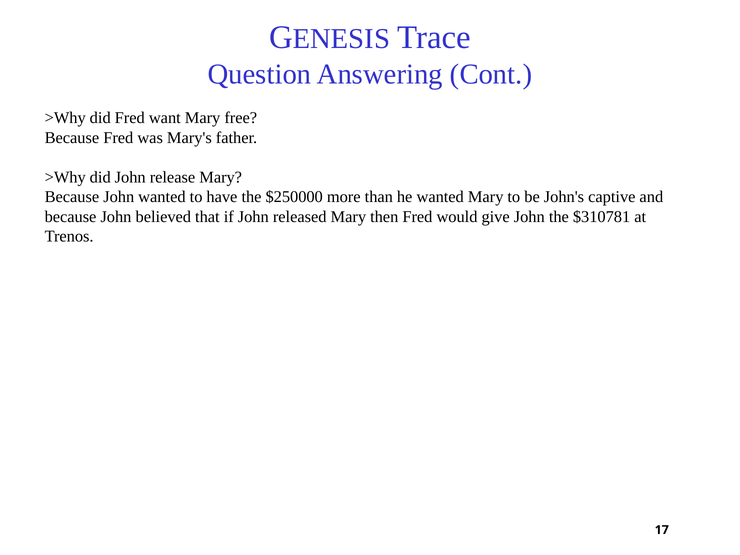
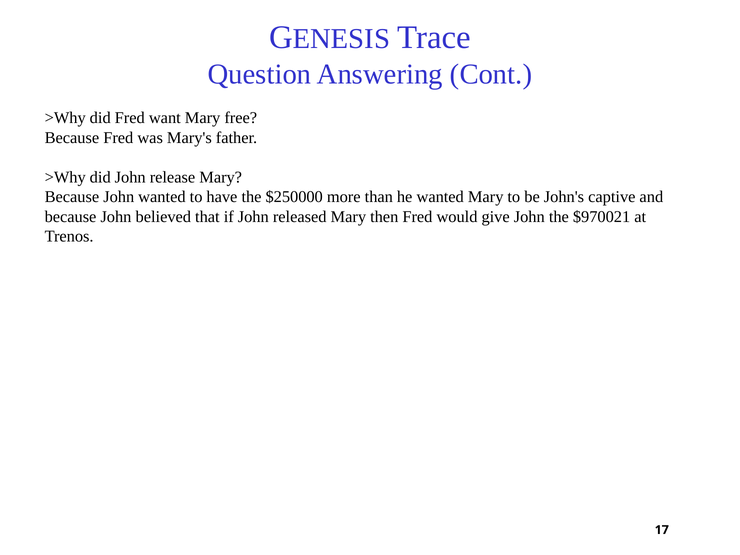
$310781: $310781 -> $970021 (602, 217)
